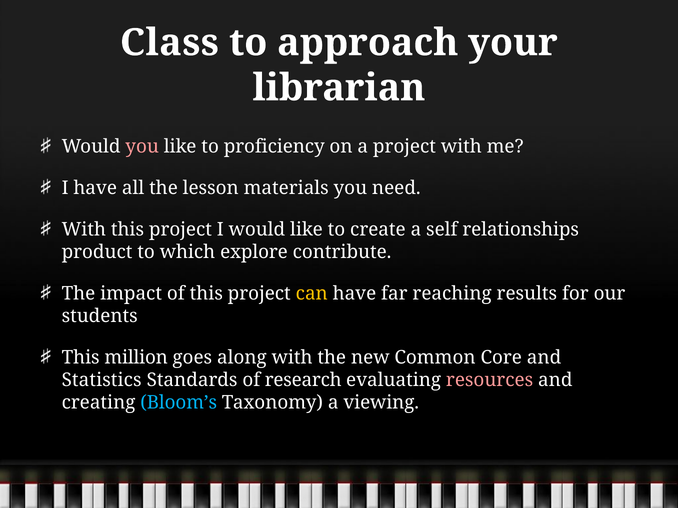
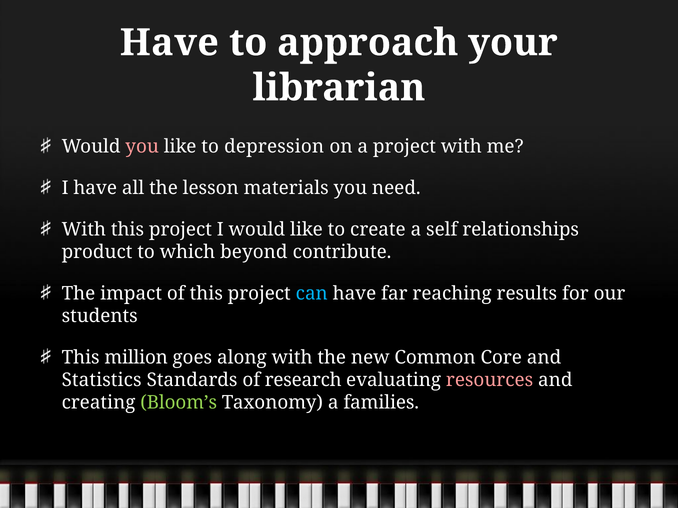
Class: Class -> Have (169, 43)
proficiency: proficiency -> depression (274, 147)
explore: explore -> beyond (254, 252)
can colour: yellow -> light blue (312, 294)
Bloom’s colour: light blue -> light green (179, 403)
viewing: viewing -> families (381, 403)
